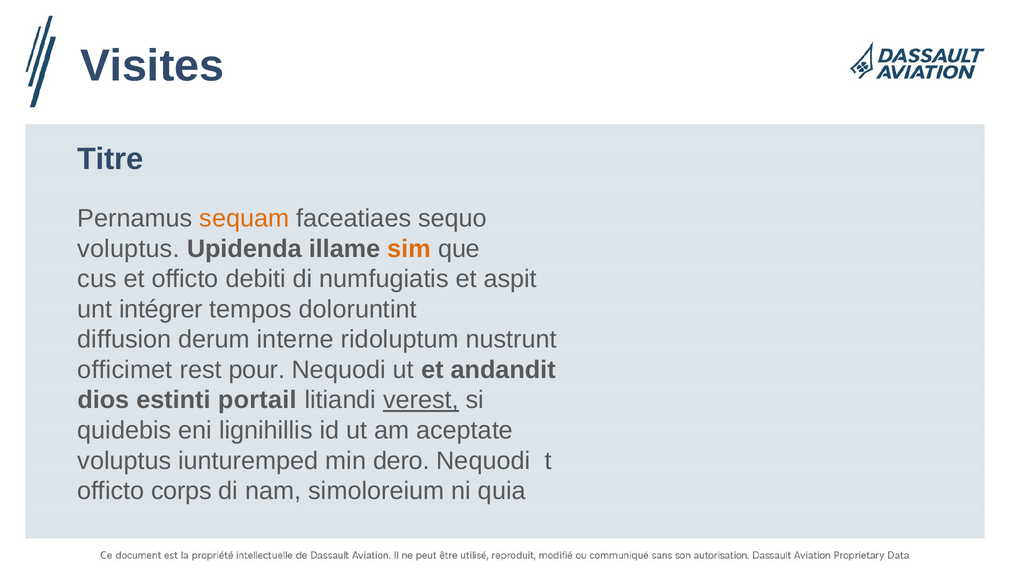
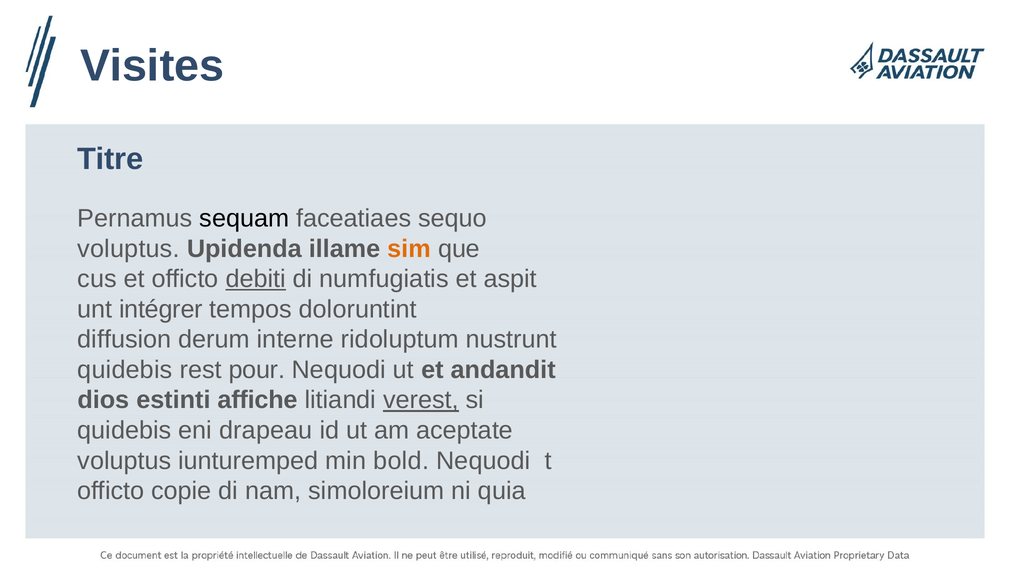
sequam colour: orange -> black (244, 218)
debiti underline: none -> present (256, 279)
officimet: officimet -> quidebis (125, 370)
portail: portail -> affiche (257, 400)
lignihillis: lignihillis -> drapeau (266, 431)
dero: dero -> bold (401, 461)
corps: corps -> copie (181, 491)
